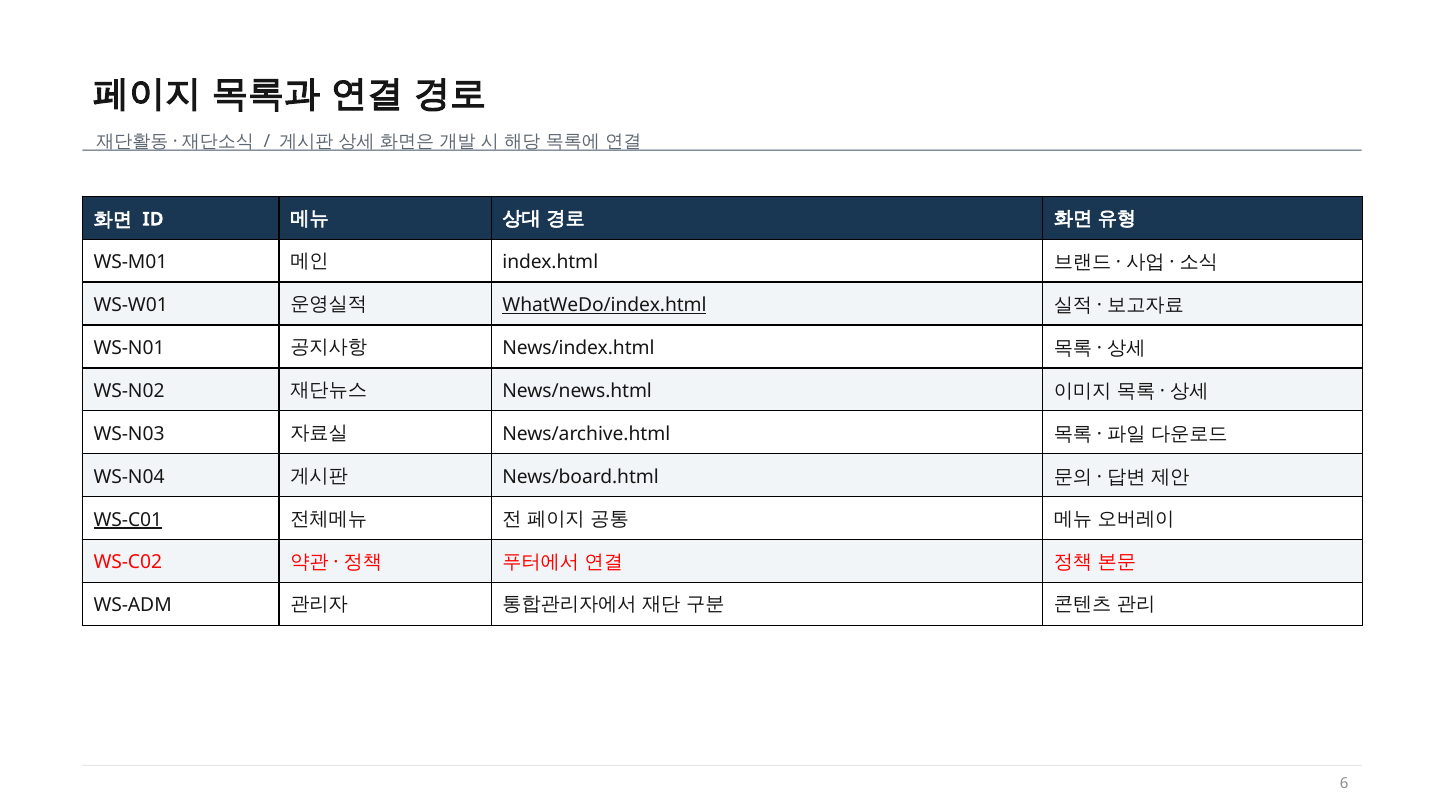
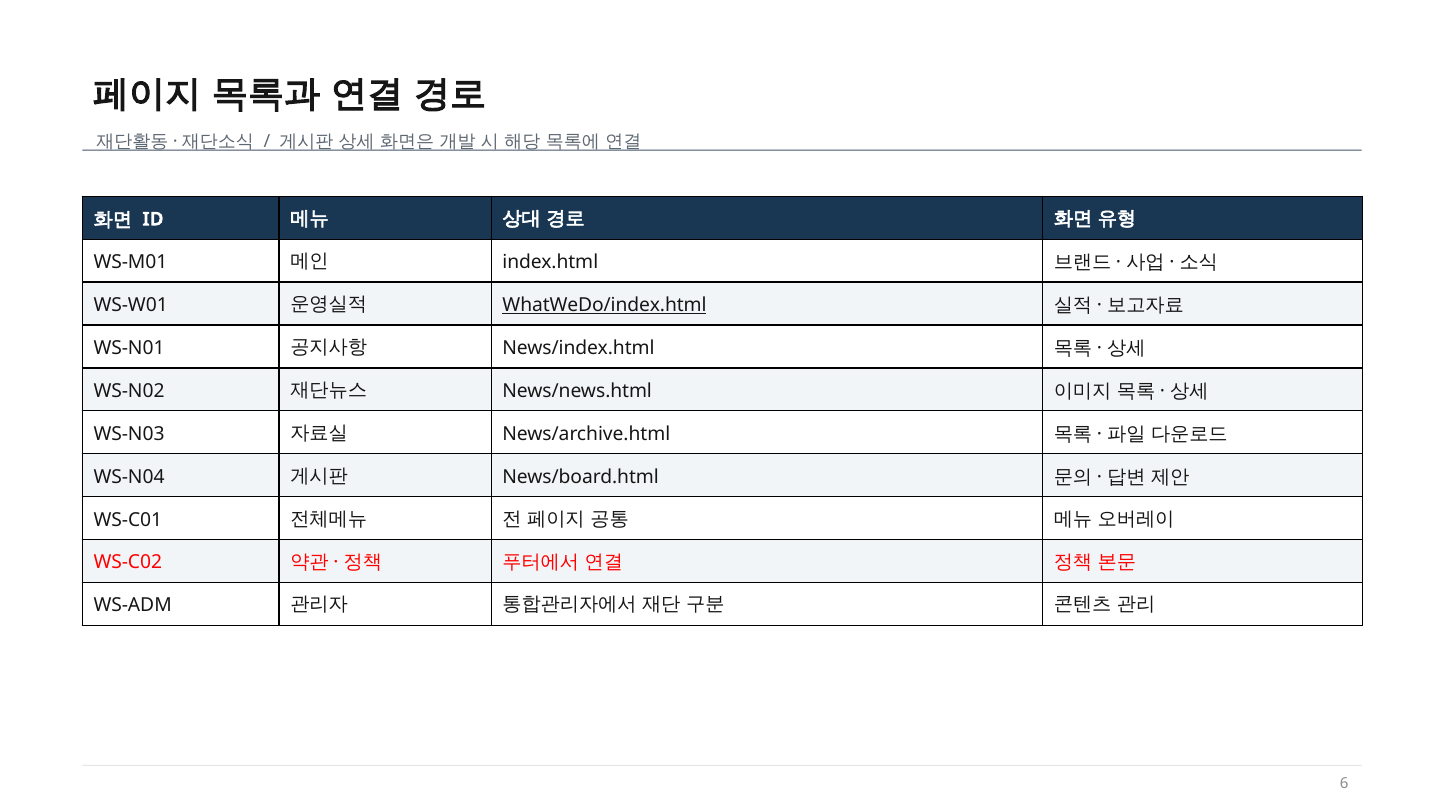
WS-C01 underline: present -> none (128, 520)
